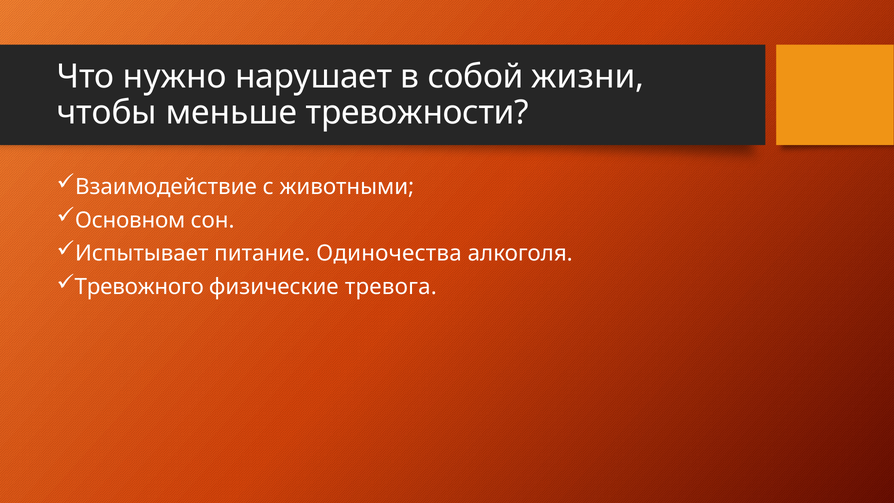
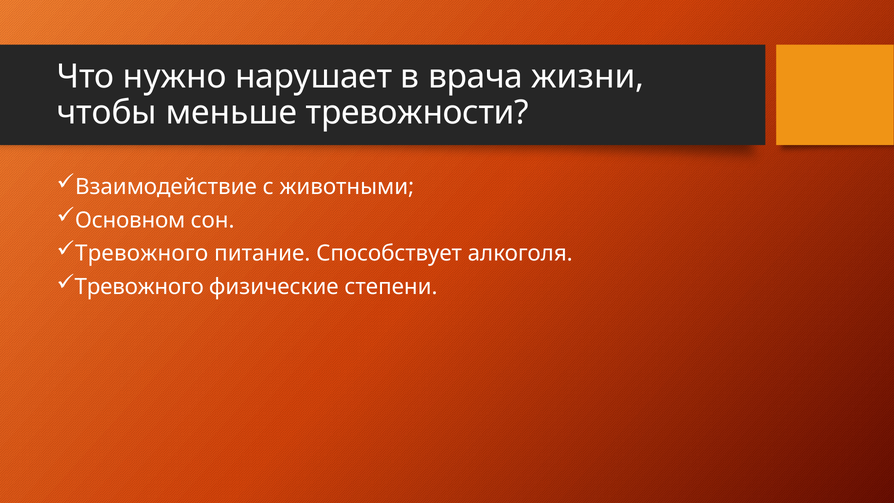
собой: собой -> врача (476, 77)
Испытывает: Испытывает -> Тревожного (142, 254)
Одиночества: Одиночества -> Способствует (389, 254)
тревога: тревога -> степени (391, 287)
